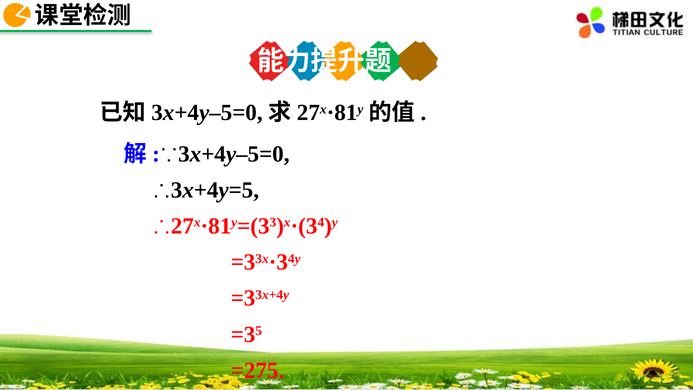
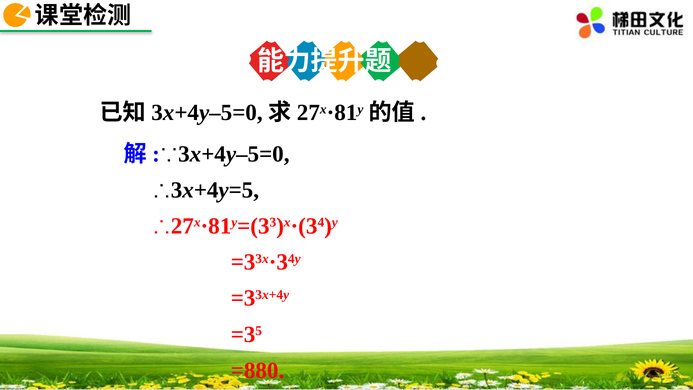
=275: =275 -> =880 (258, 370)
